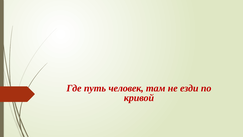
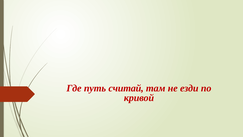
человек: человек -> считай (126, 88)
